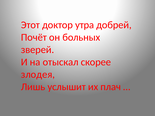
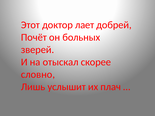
утра: утра -> лает (85, 25)
злодея: злодея -> словно (38, 75)
